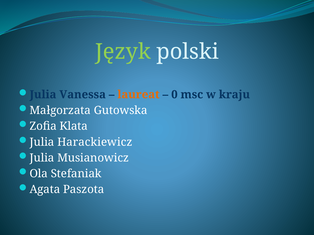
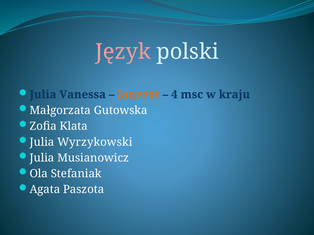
Język colour: light green -> pink (123, 52)
0: 0 -> 4 (174, 95)
Harackiewicz: Harackiewicz -> Wyrzykowski (95, 142)
